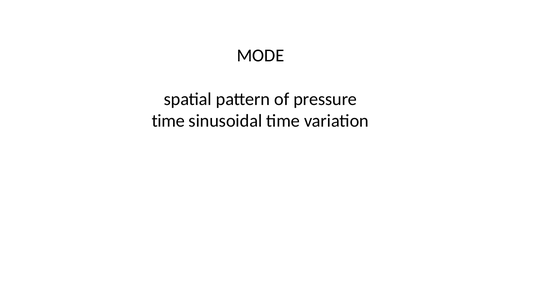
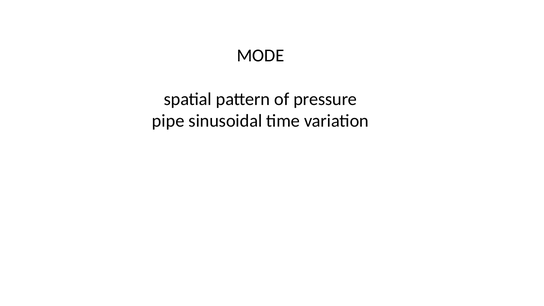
time: time -> pipe (168, 121)
